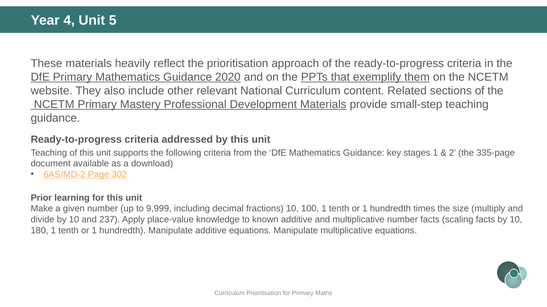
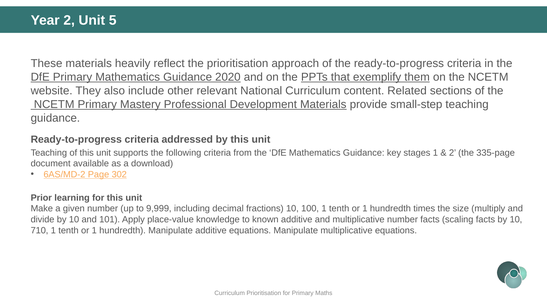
Year 4: 4 -> 2 (69, 20)
237: 237 -> 101 (110, 220)
180: 180 -> 710 (40, 231)
